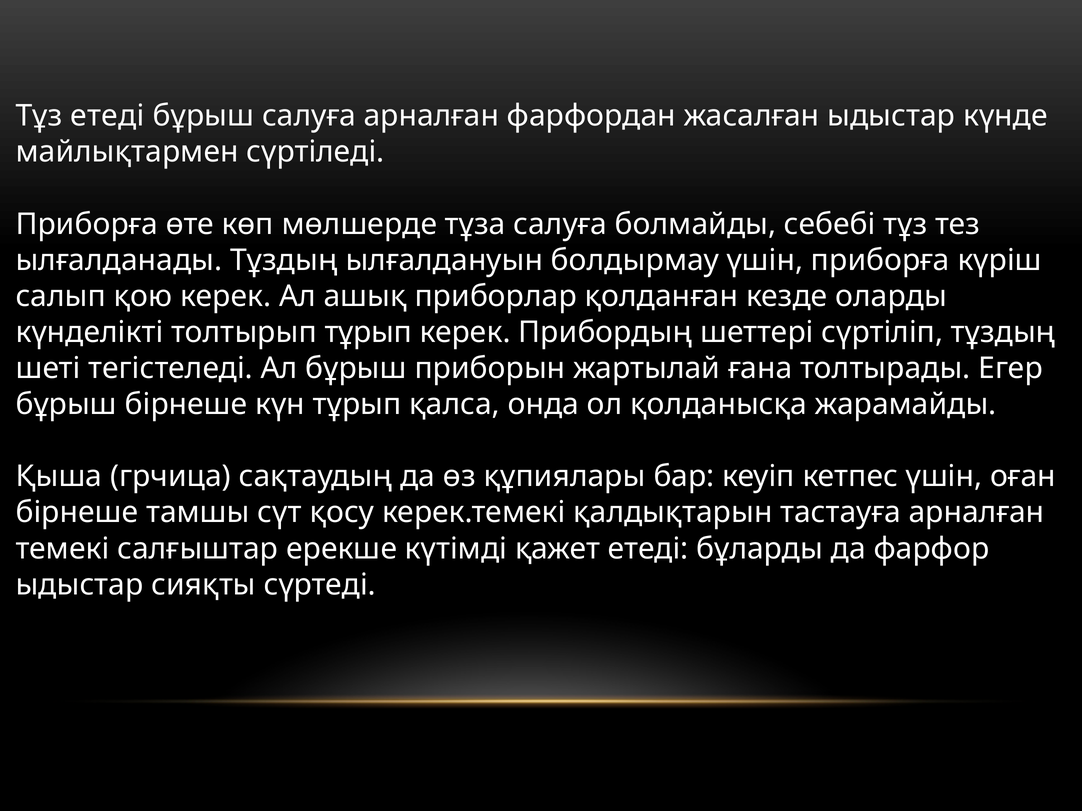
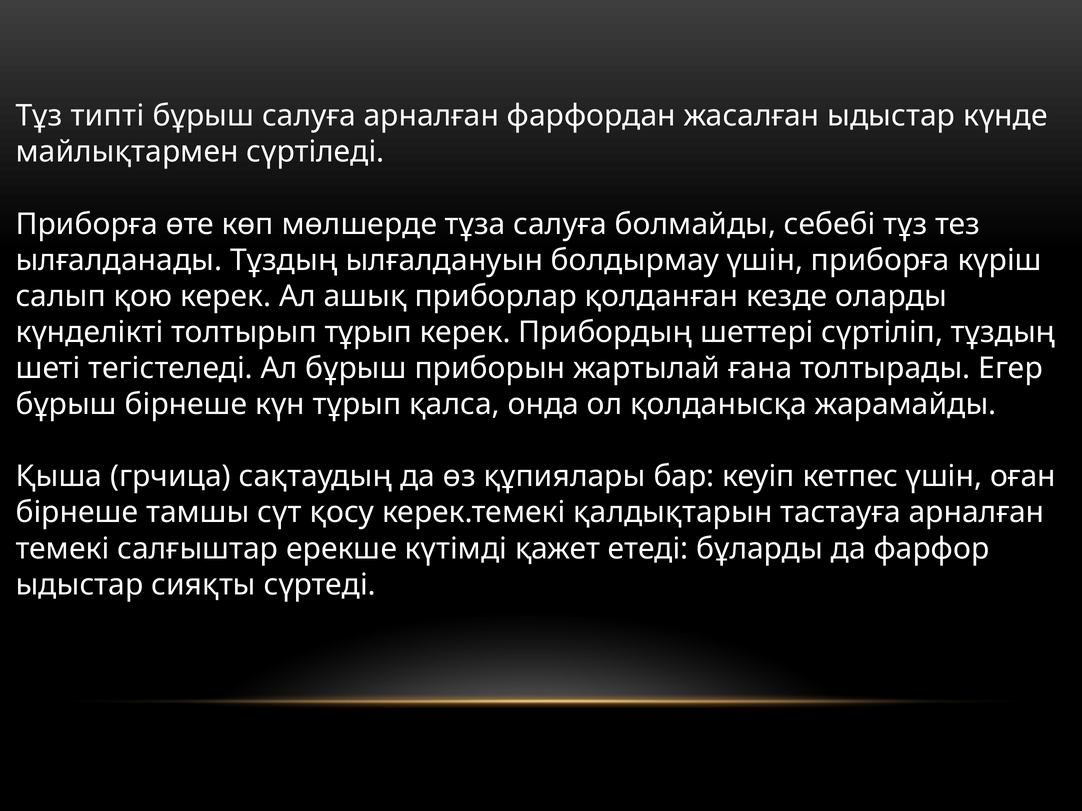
Тұз етеді: етеді -> типті (107, 116)
